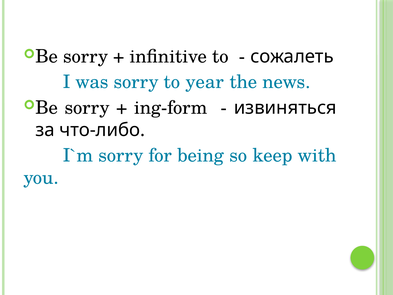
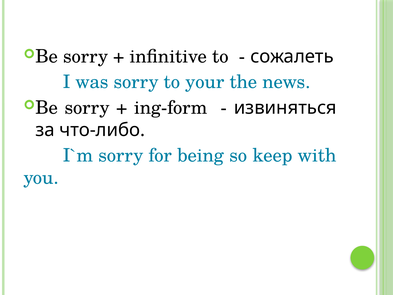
year: year -> your (205, 82)
